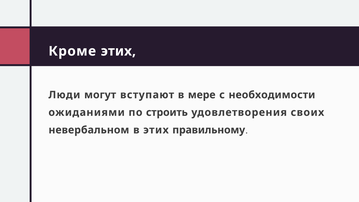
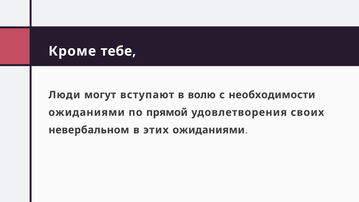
Кроме этих: этих -> тебе (118, 51)
мере: мере -> волю (202, 95)
строить: строить -> прямой (167, 112)
этих правильному: правильному -> ожиданиями (209, 130)
